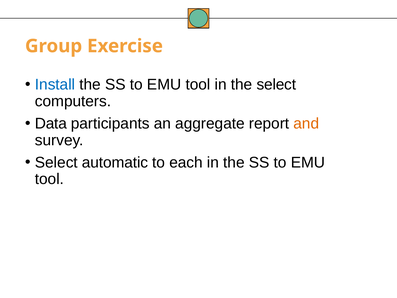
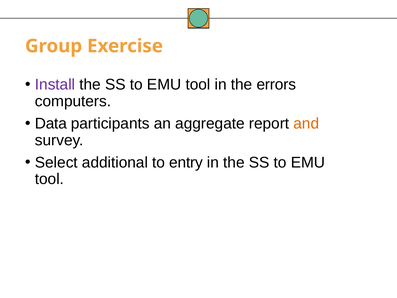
Install colour: blue -> purple (55, 85)
the select: select -> errors (276, 85)
automatic: automatic -> additional (115, 162)
each: each -> entry (186, 162)
